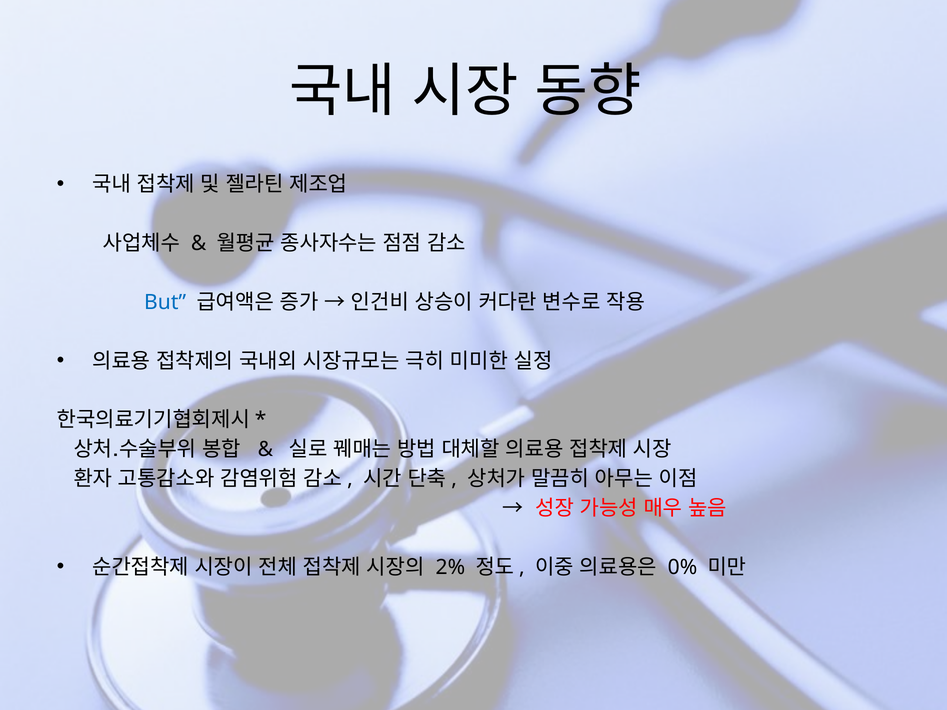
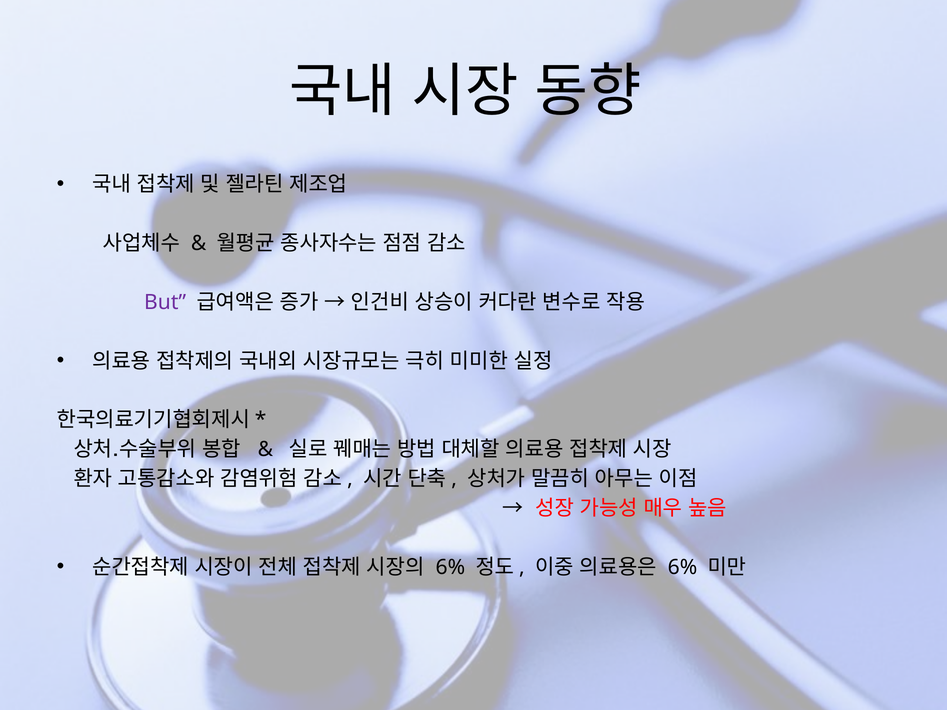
But colour: blue -> purple (165, 302)
2%: 2% -> 6% (450, 567)
0%: 0% -> 6% (682, 567)
